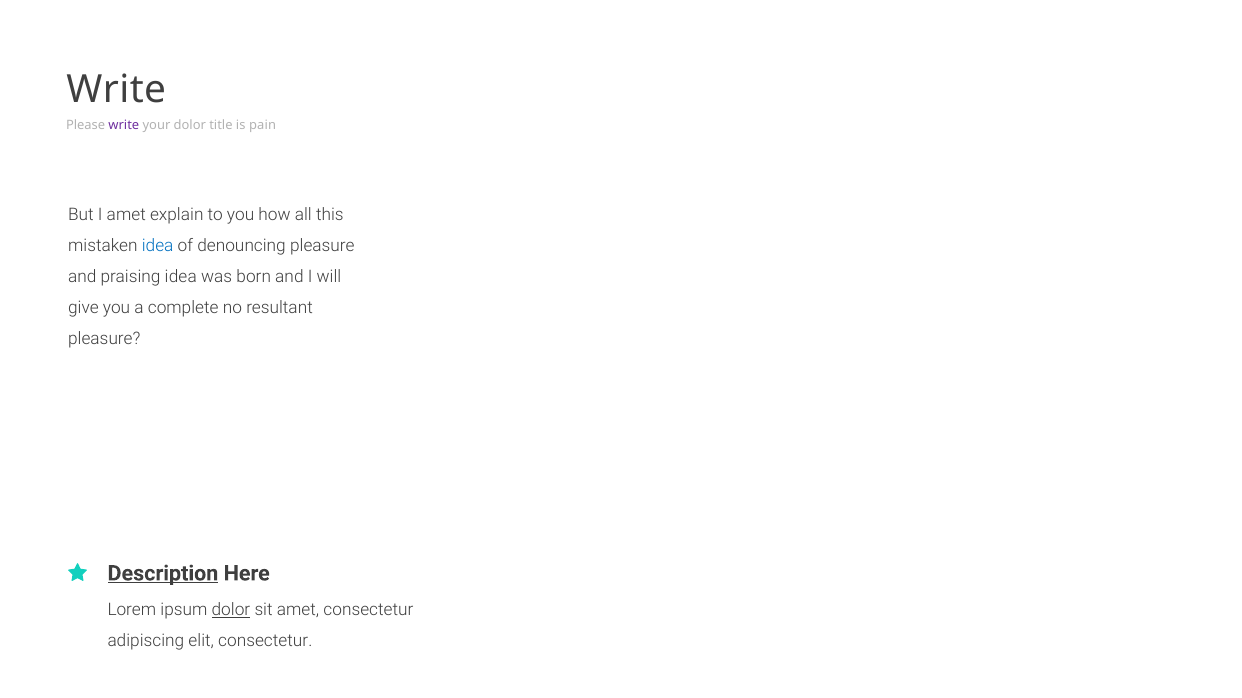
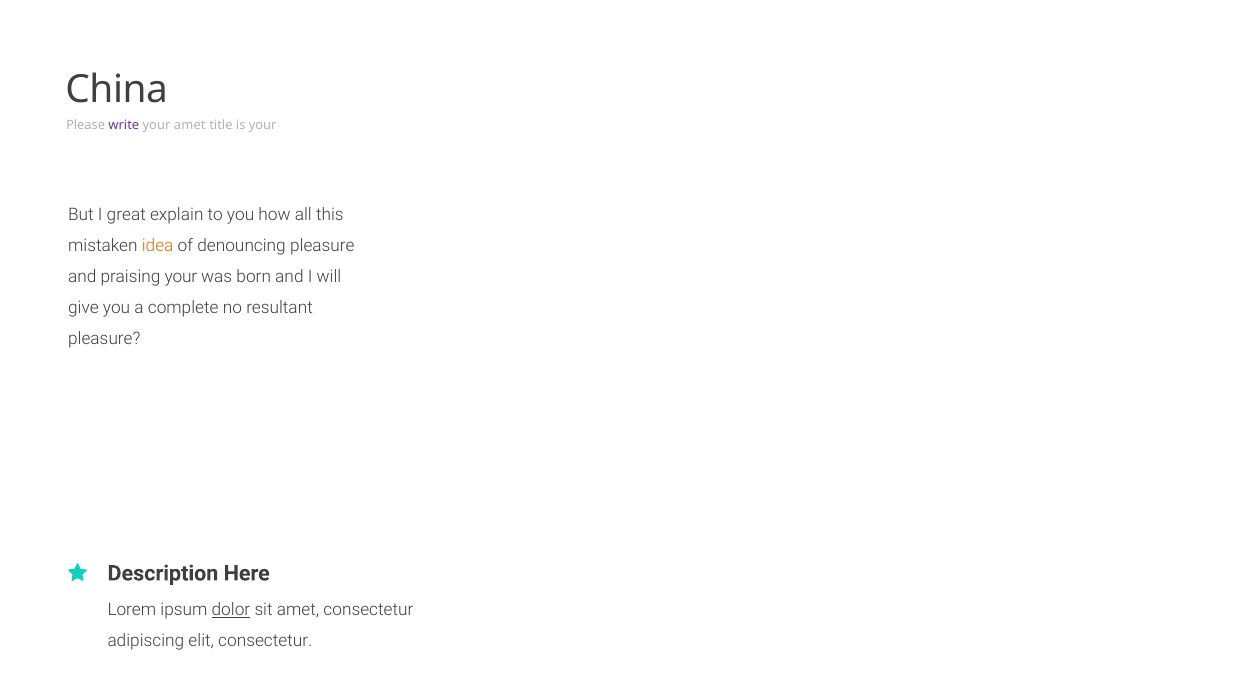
Write: Write -> China (117, 89)
your dolor: dolor -> amet (190, 125)
is pain: pain -> your (263, 125)
I amet: amet -> great (126, 215)
idea colour: blue -> orange (158, 246)
praising idea: idea -> your (181, 277)
Description underline: present -> none (163, 574)
